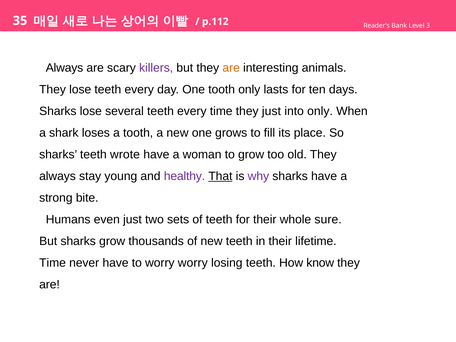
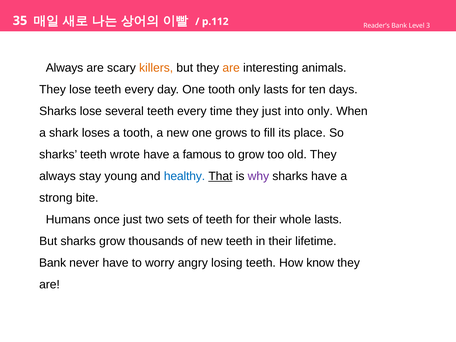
killers colour: purple -> orange (156, 68)
woman: woman -> famous (202, 154)
healthy colour: purple -> blue (184, 176)
even: even -> once (107, 219)
whole sure: sure -> lasts (328, 219)
Time: Time -> Bank (53, 263)
worry worry: worry -> angry (193, 263)
